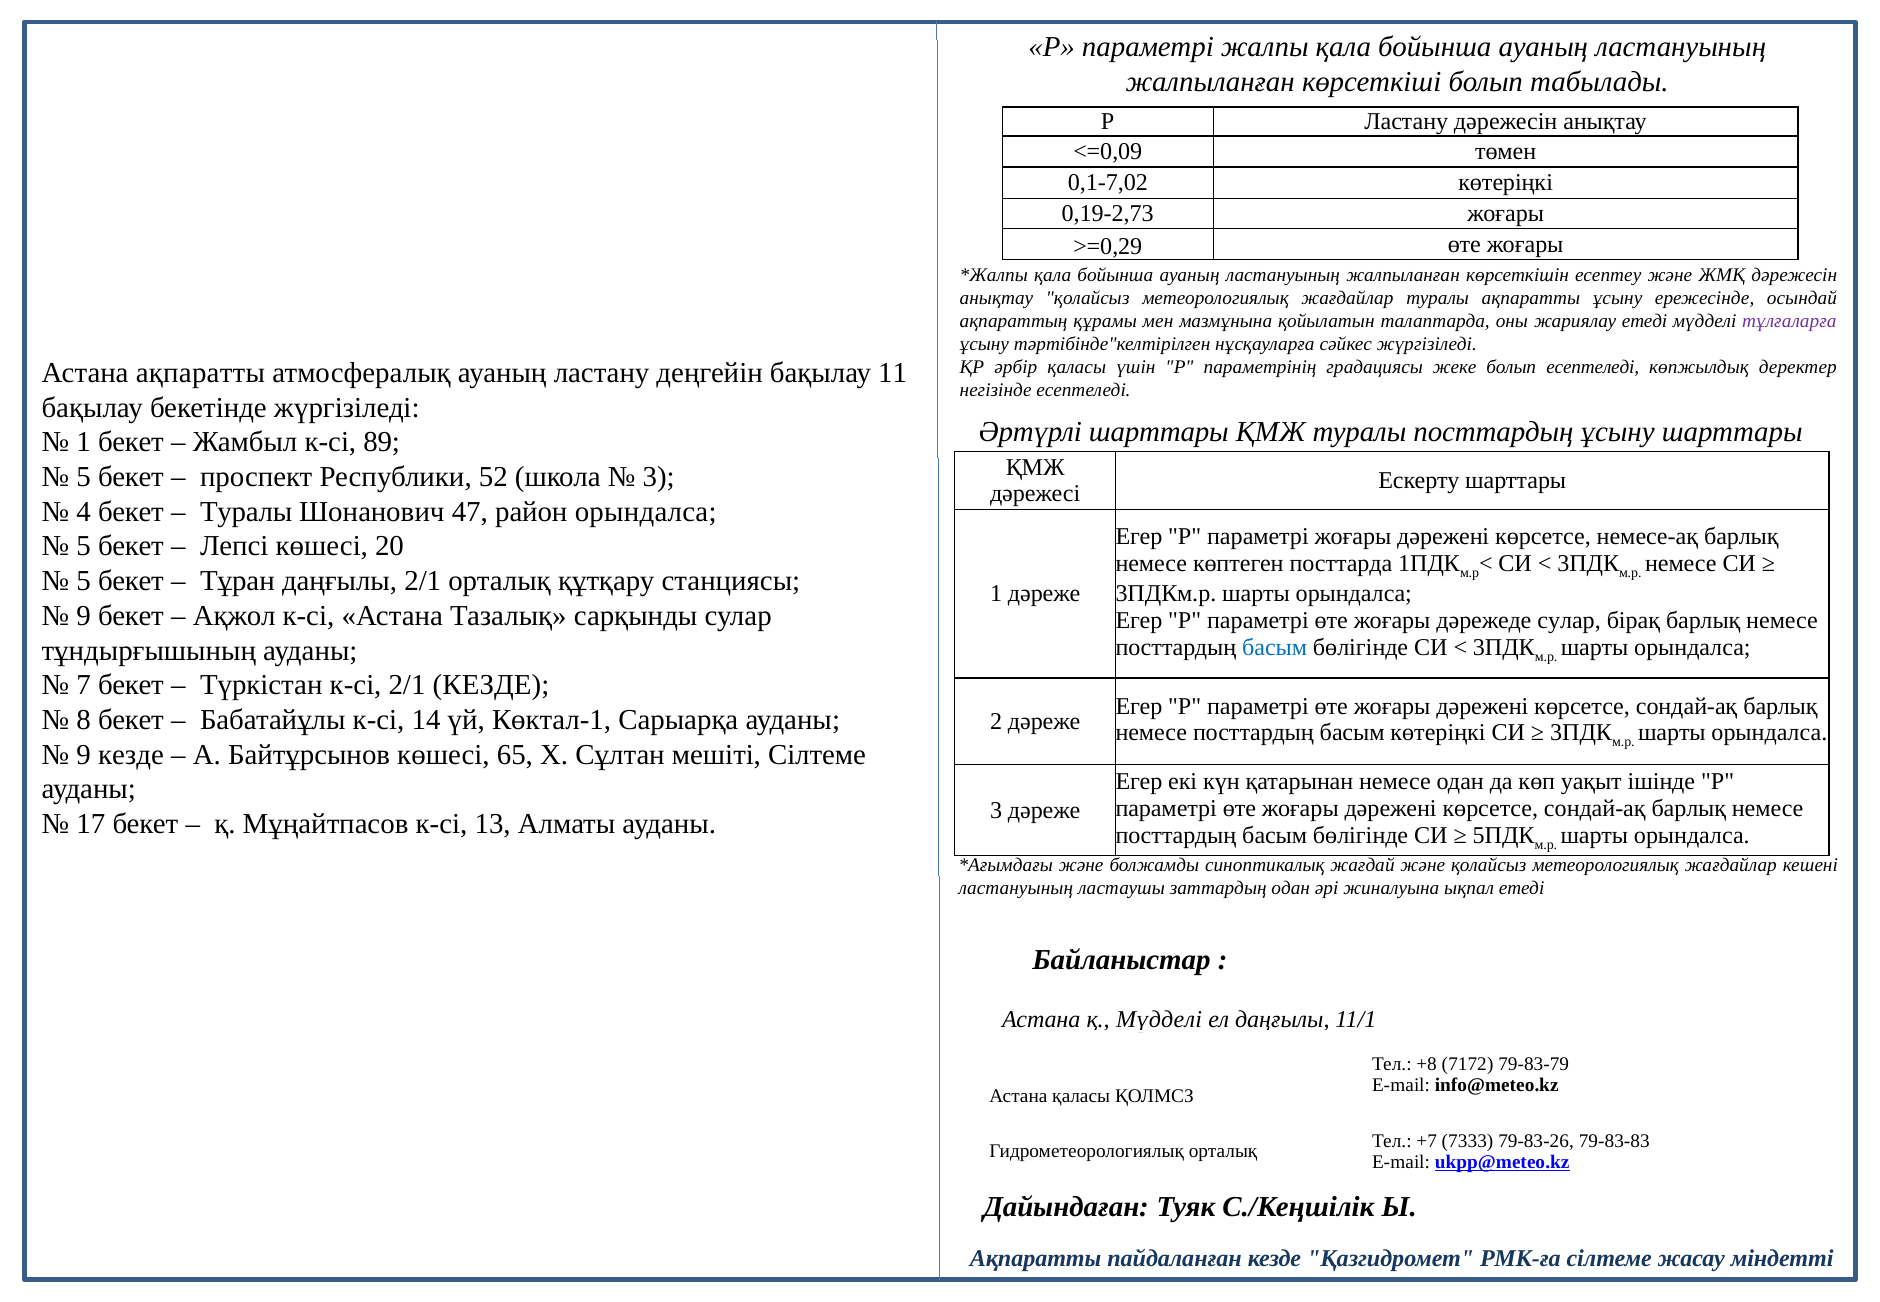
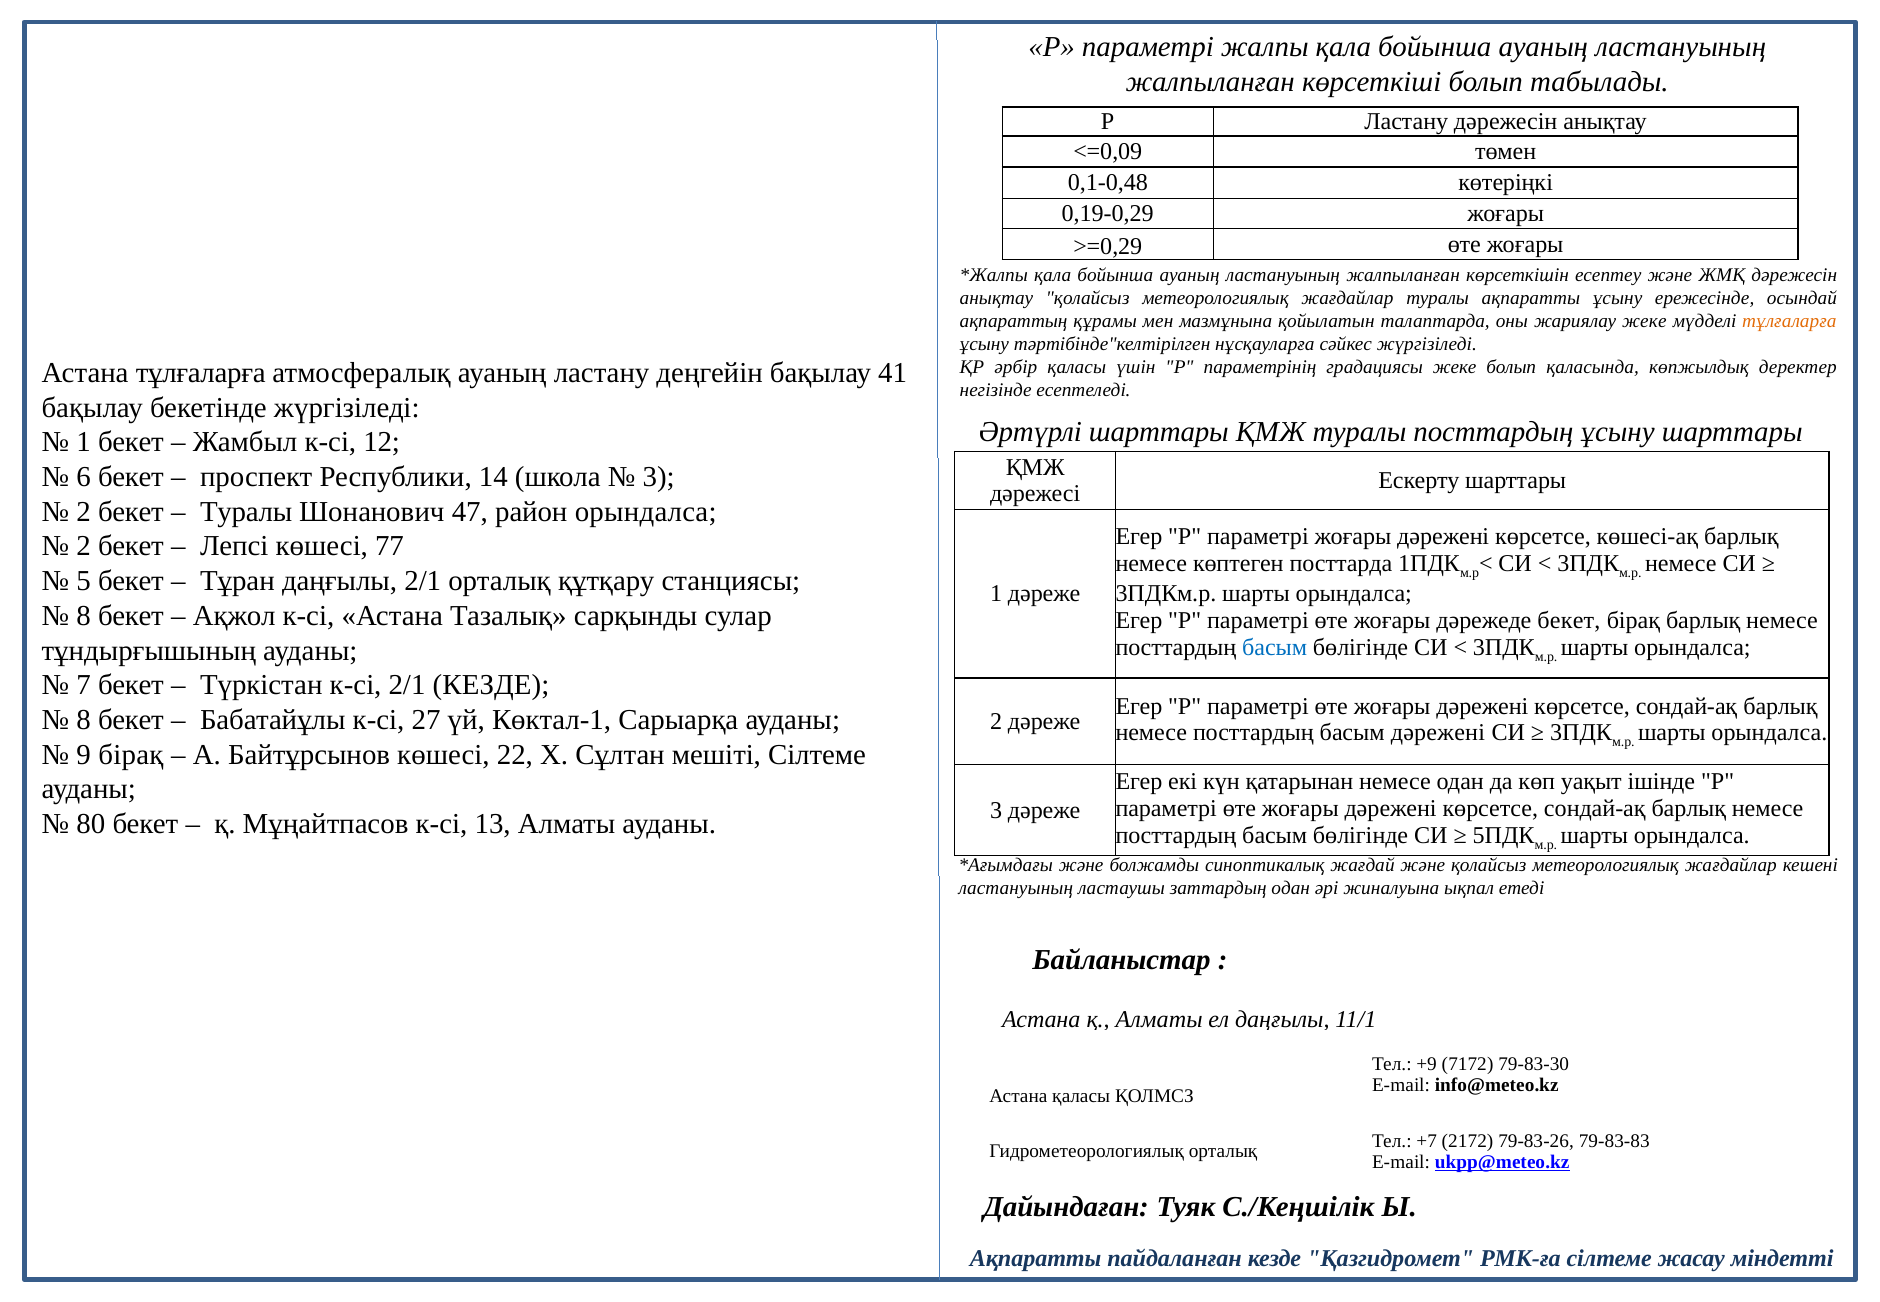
0,1-7,02: 0,1-7,02 -> 0,1-0,48 (1108, 183)
0,19-2,73: 0,19-2,73 -> 0,19-0,29 (1108, 213)
жариялау етеді: етеді -> жеке (1644, 321)
тұлғаларға colour: purple -> orange (1789, 321)
болып есептеледі: есептеледі -> қаласында (1593, 367)
Астана ақпаратты: ақпаратты -> тұлғаларға (201, 373)
11: 11 -> 41 (893, 373)
89: 89 -> 12 (382, 442)
5: 5 -> 6 (84, 477)
52: 52 -> 14 (493, 477)
4: 4 -> 2 (84, 511)
немесе-ақ: немесе-ақ -> көшесі-ақ (1647, 537)
5: 5 -> 2 (84, 546)
20: 20 -> 77 (389, 546)
9: 9 -> 8 (84, 616)
дәрежеде сулар: сулар -> бекет (1569, 620)
14: 14 -> 27 (426, 720)
басым көтеріңкі: көтеріңкі -> дәрежені (1438, 733)
9 кезде: кезде -> бірақ (131, 754)
65: 65 -> 22 (515, 754)
17: 17 -> 80 (91, 824)
қ Мүдделі: Мүдделі -> Алматы (1159, 1019)
+8: +8 -> +9 (1427, 1063)
79-83-79: 79-83-79 -> 79-83-30 (1534, 1063)
7333: 7333 -> 2172 (1468, 1140)
